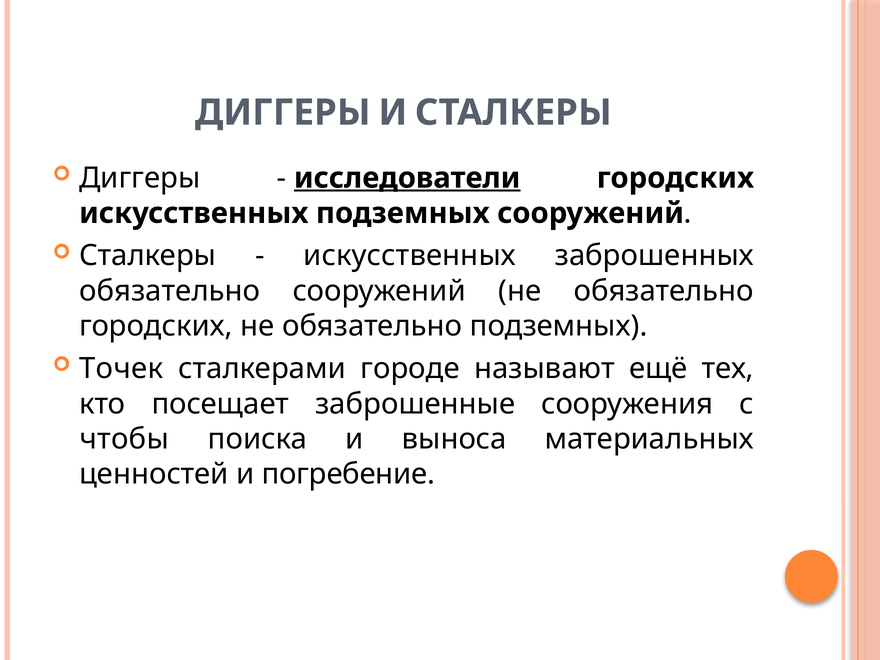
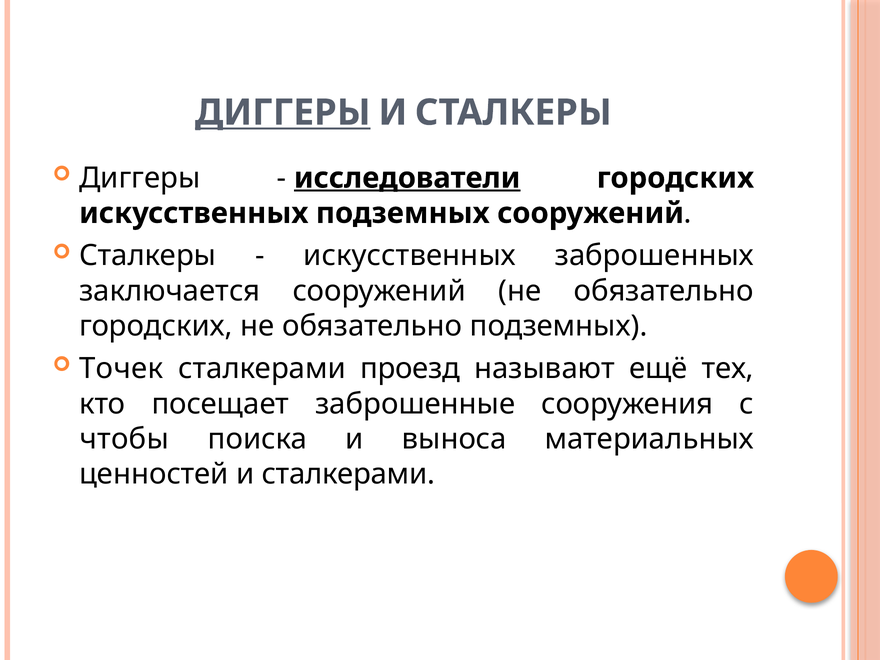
ДИГГЕРЫ underline: none -> present (283, 113)
обязательно: обязательно -> заключается (170, 291)
городе: городе -> проезд (410, 369)
и погребение: погребение -> сталкерами (348, 474)
